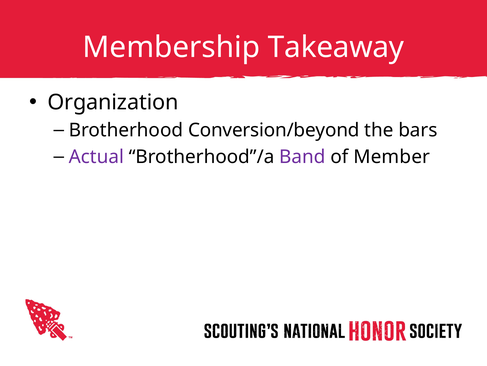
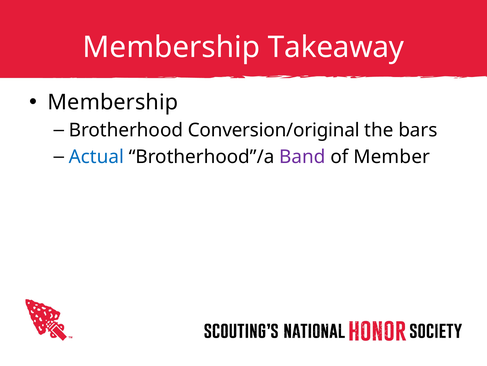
Organization: Organization -> Membership (113, 102)
Conversion/beyond: Conversion/beyond -> Conversion/original (274, 130)
Actual colour: purple -> blue (96, 157)
